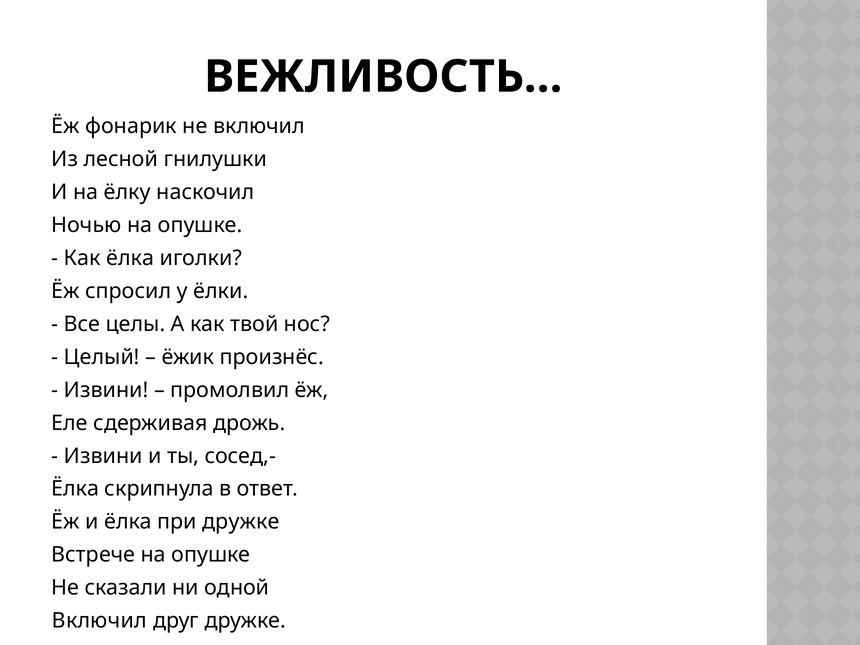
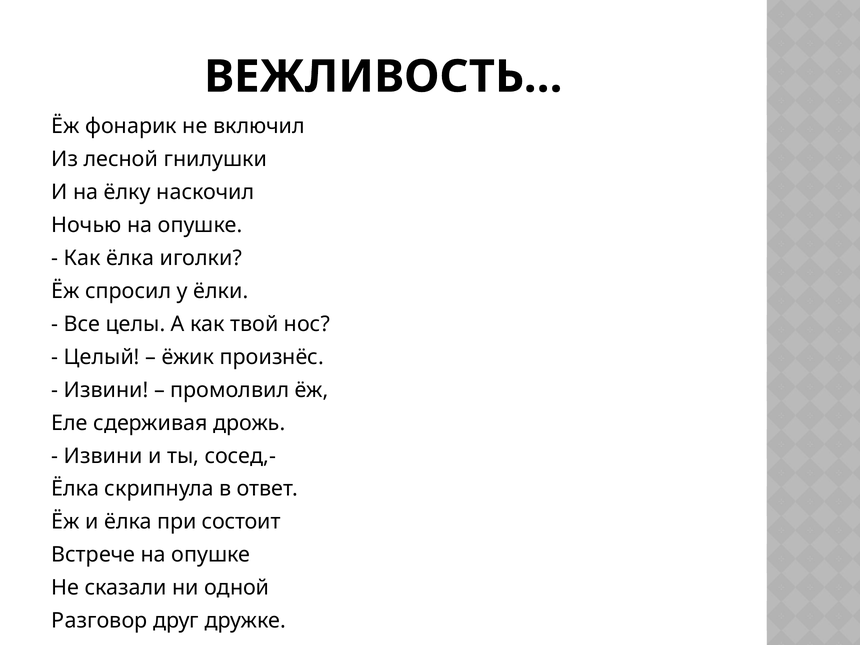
при дружке: дружке -> состоит (241, 522)
Включил: Включил -> Разговор (99, 621)
